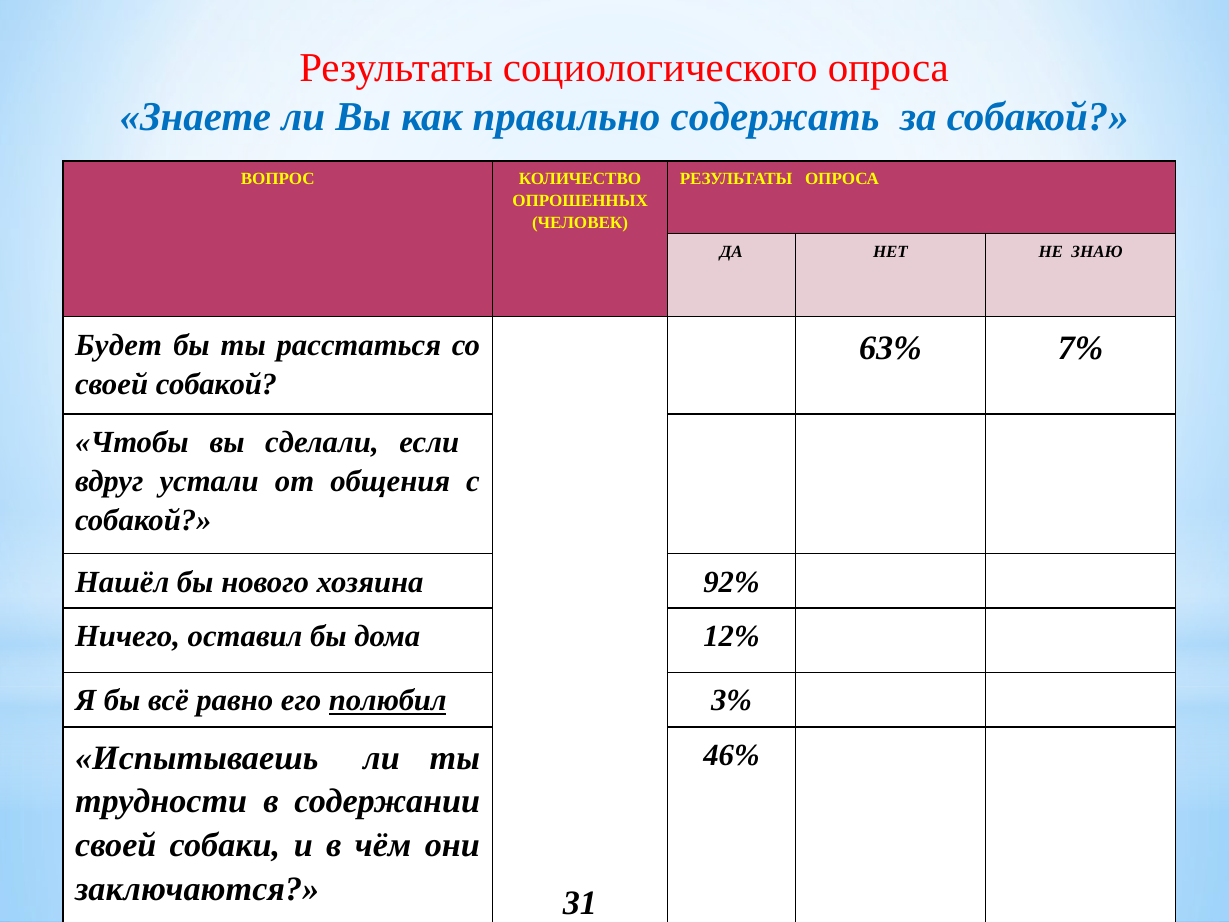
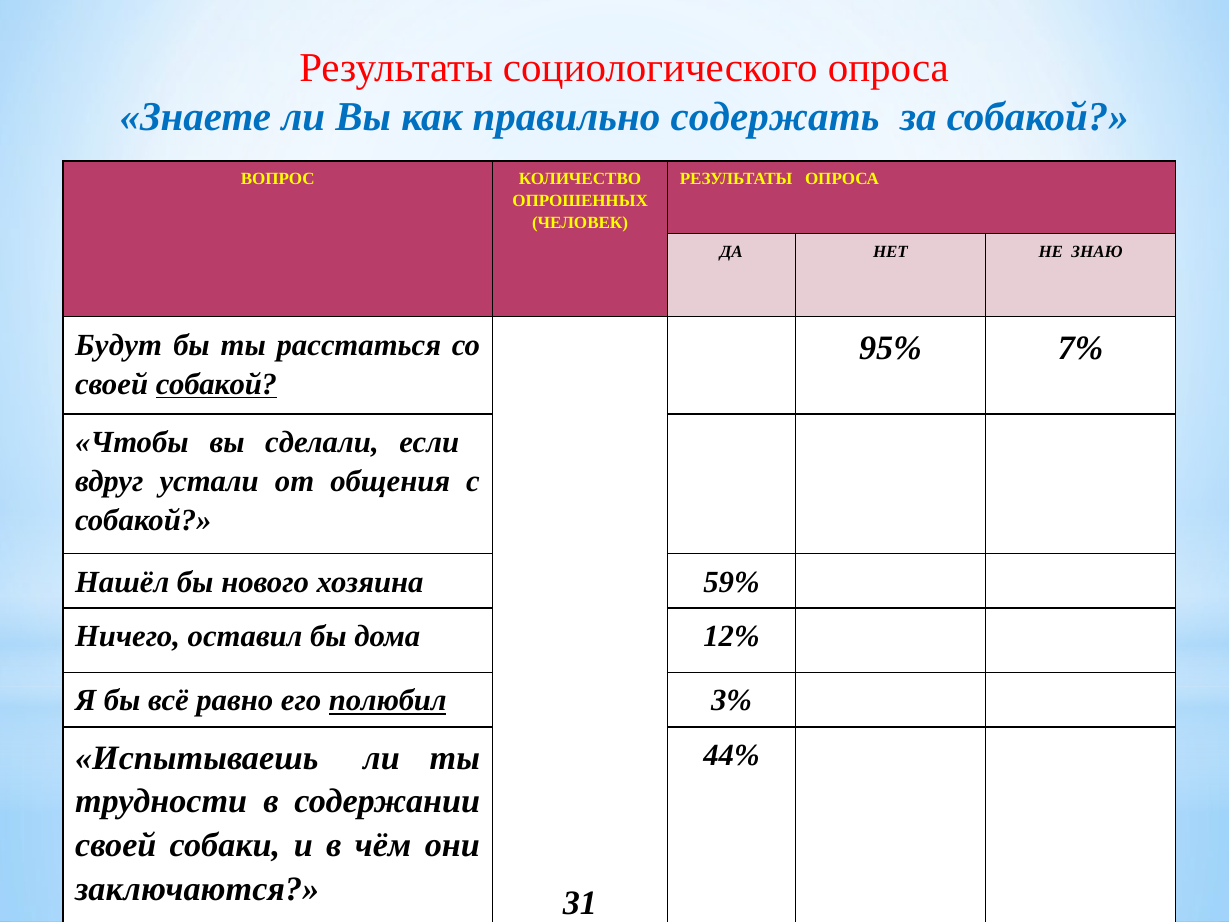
Будет: Будет -> Будут (119, 345)
63%: 63% -> 95% (890, 348)
собакой underline: none -> present (216, 384)
92%: 92% -> 59% (732, 582)
46%: 46% -> 44% (732, 755)
